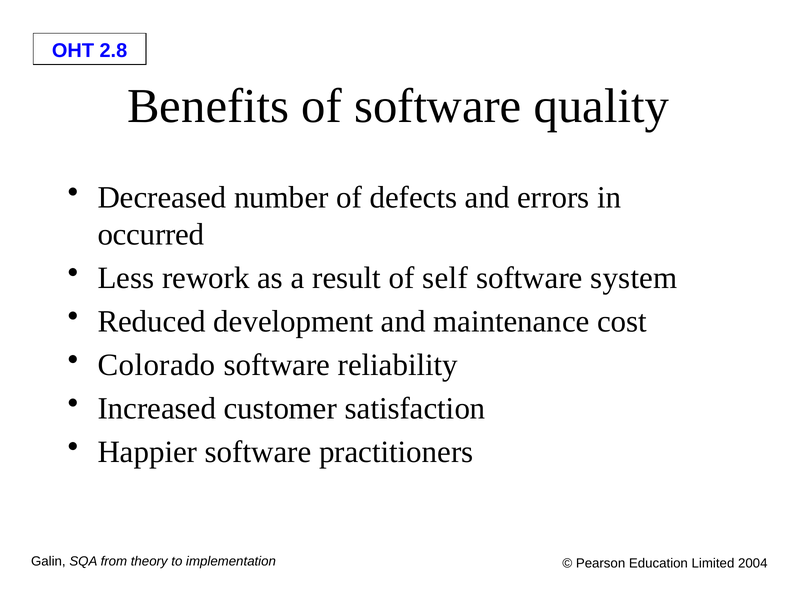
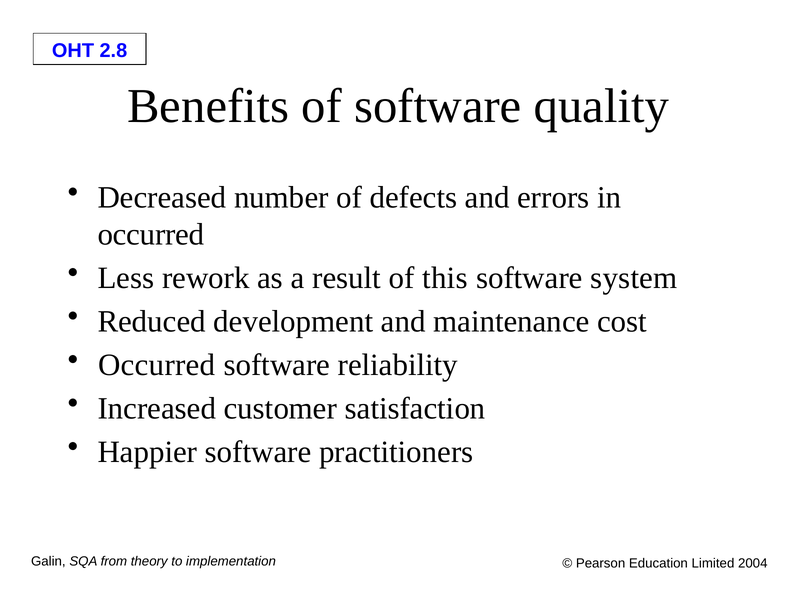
self: self -> this (445, 278)
Colorado: Colorado -> Occurred (157, 365)
